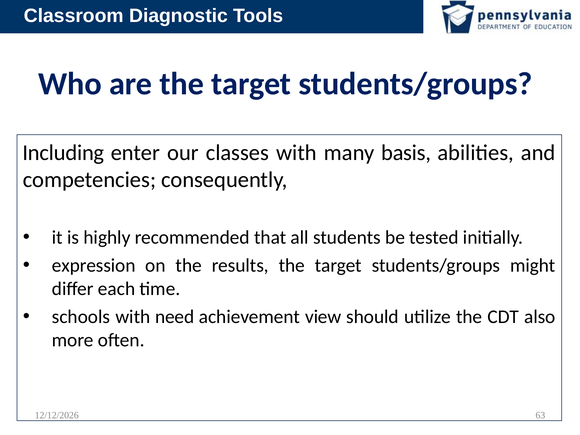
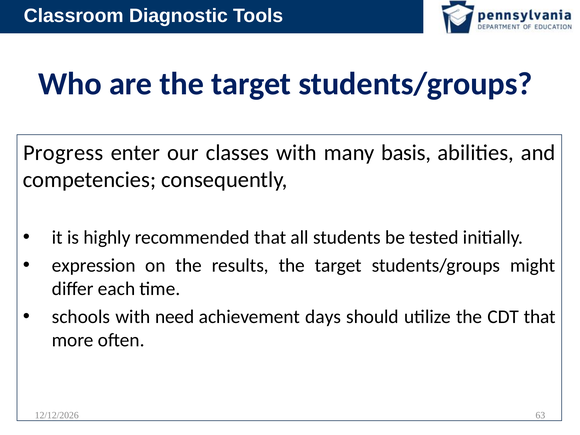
Including: Including -> Progress (63, 153)
view: view -> days (323, 317)
CDT also: also -> that (540, 317)
